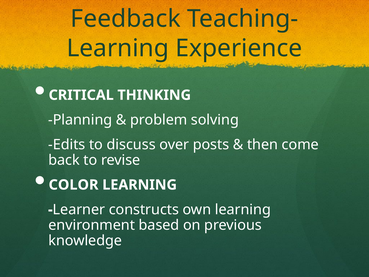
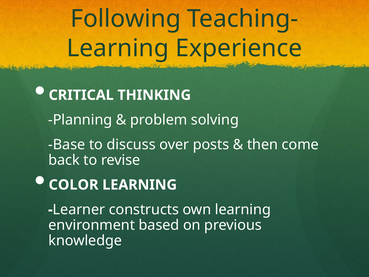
Feedback: Feedback -> Following (126, 19)
Edits: Edits -> Base (67, 144)
